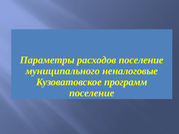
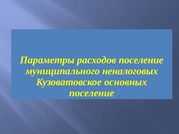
неналоговые: неналоговые -> неналоговых (130, 71)
программ: программ -> основных (126, 82)
